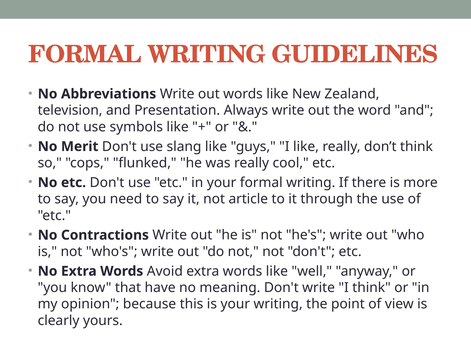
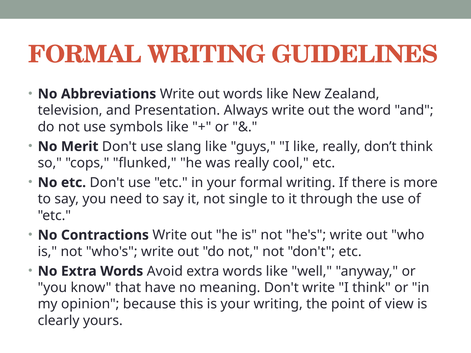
article: article -> single (248, 199)
